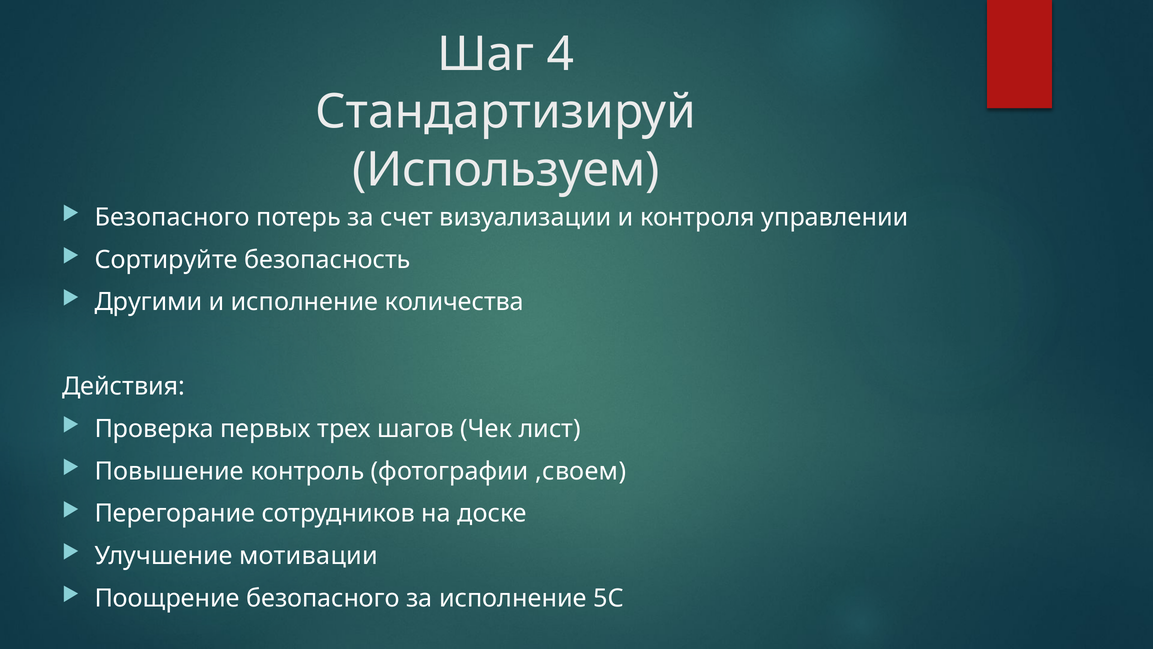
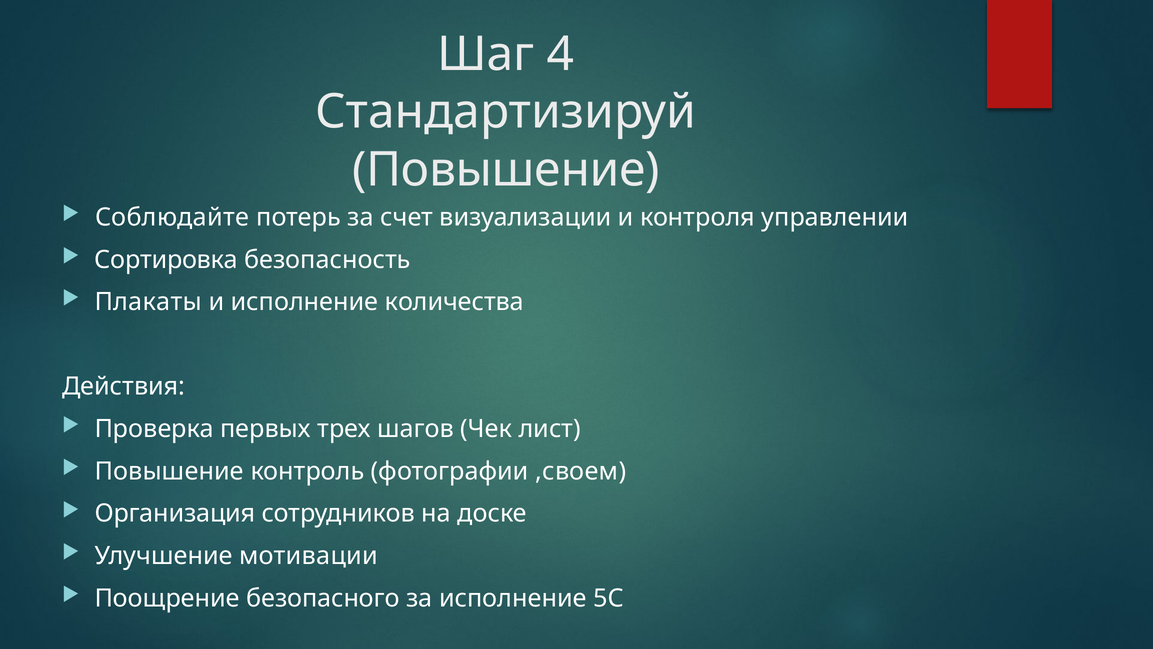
Используем: Используем -> Повышение (506, 170)
Безопасного: Безопасного -> Соблюдайте (172, 217)
Сортируйте: Сортируйте -> Сортировка (166, 260)
Другими: Другими -> Плакаты (148, 302)
Перегорание: Перегорание -> Организация (175, 513)
